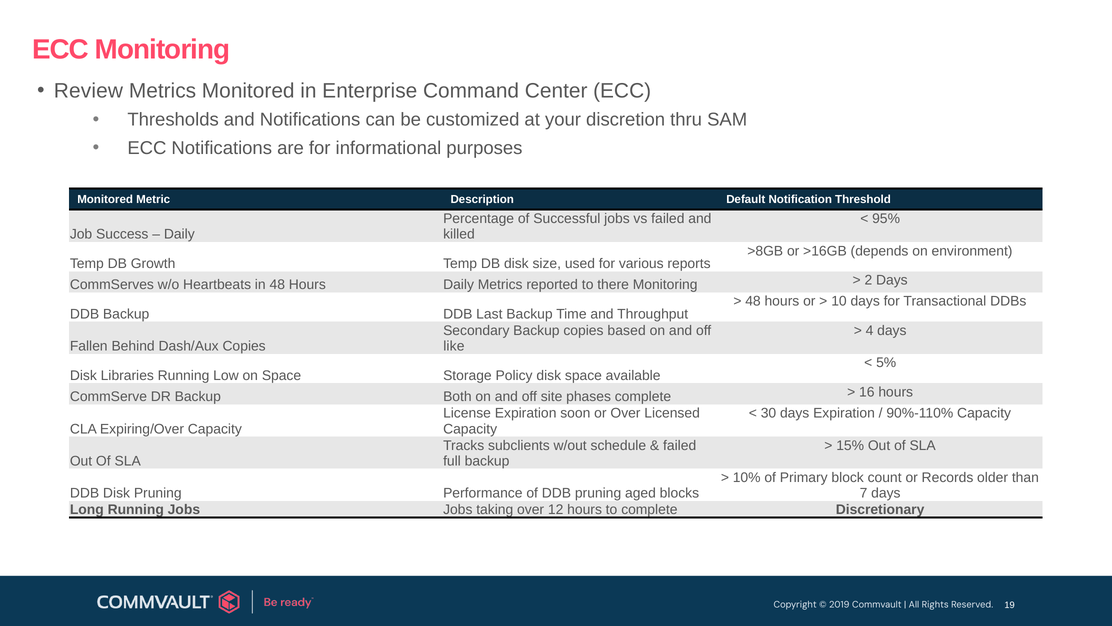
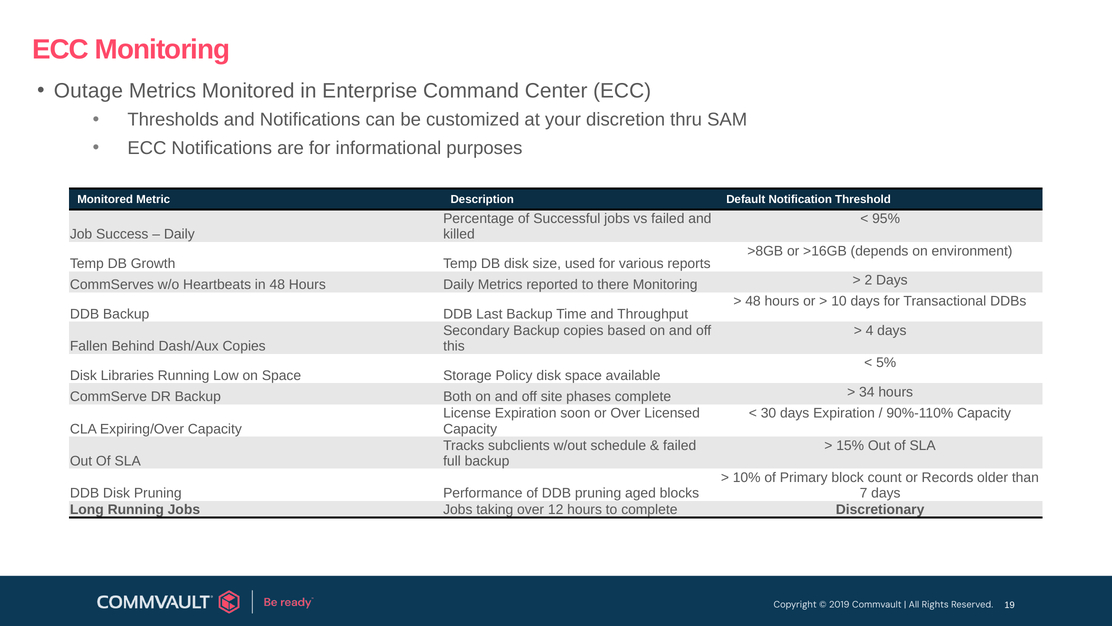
Review: Review -> Outage (88, 91)
like: like -> this (454, 346)
16: 16 -> 34 (867, 392)
